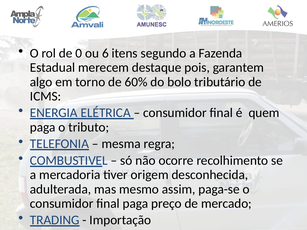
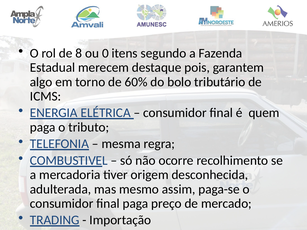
0: 0 -> 8 (79, 53)
6: 6 -> 0 (105, 53)
